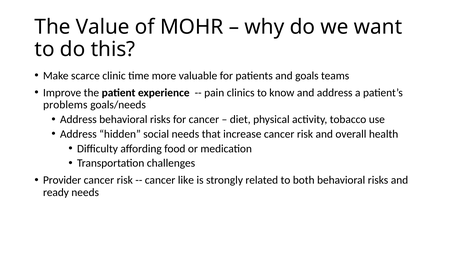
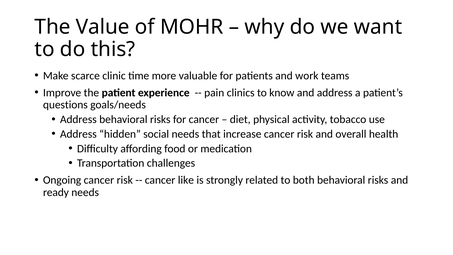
goals: goals -> work (307, 76)
problems: problems -> questions (65, 105)
Provider: Provider -> Ongoing (62, 180)
